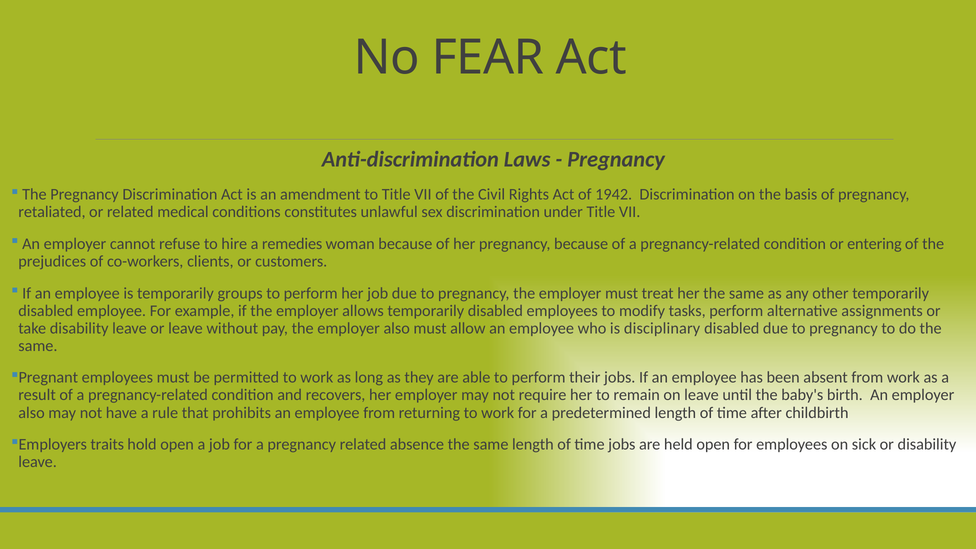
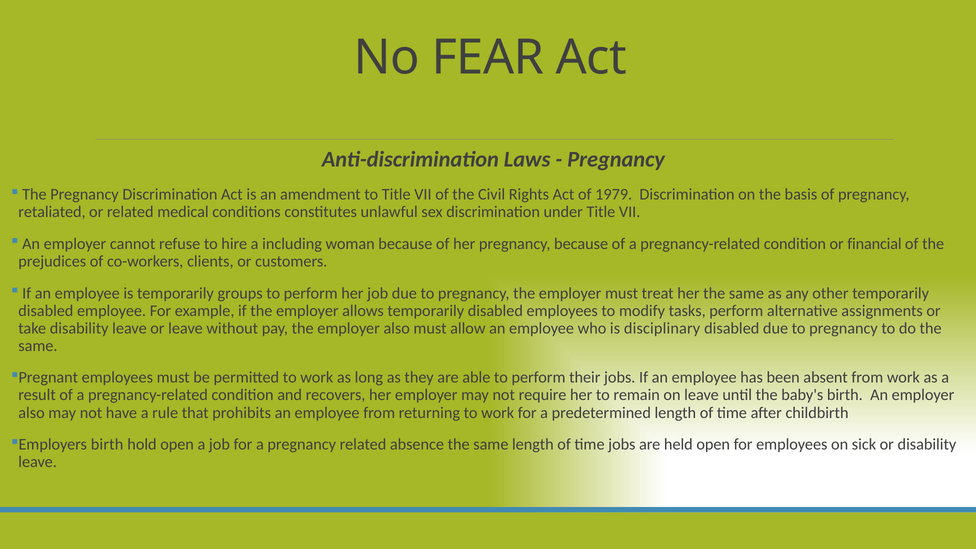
1942: 1942 -> 1979 (614, 194)
remedies: remedies -> including (292, 244)
entering: entering -> financial (874, 244)
traits: traits -> birth (107, 444)
